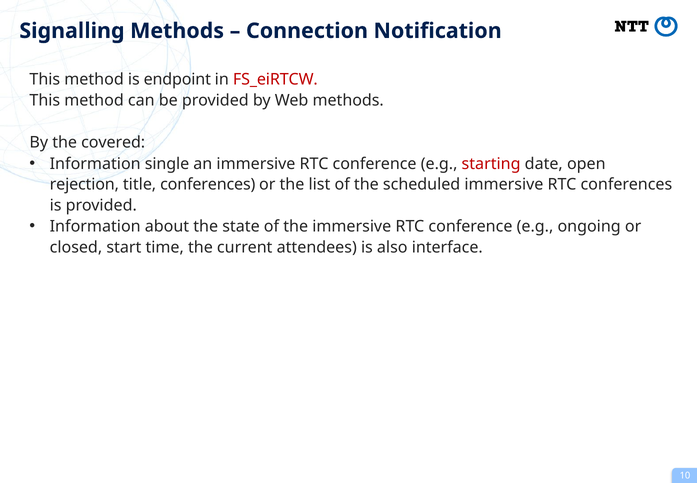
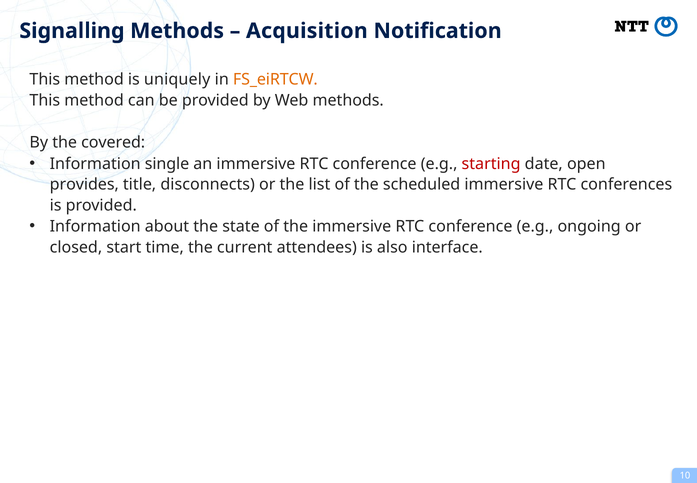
Connection: Connection -> Acquisition (307, 31)
endpoint: endpoint -> uniquely (177, 79)
FS_eiRTCW colour: red -> orange (275, 79)
rejection: rejection -> provides (84, 184)
title conferences: conferences -> disconnects (208, 184)
